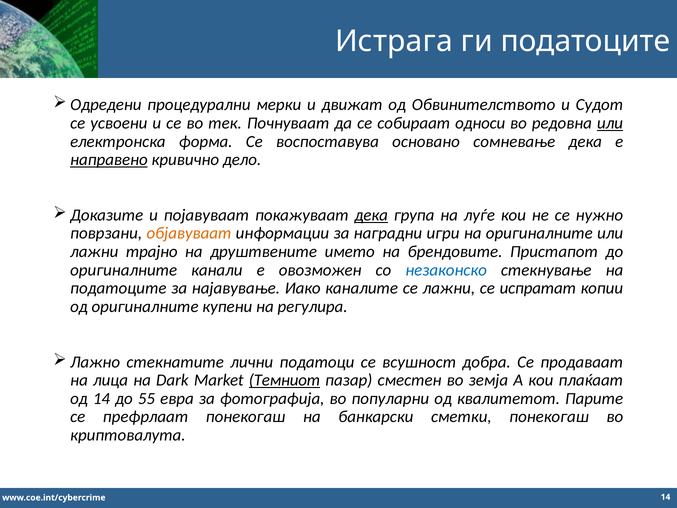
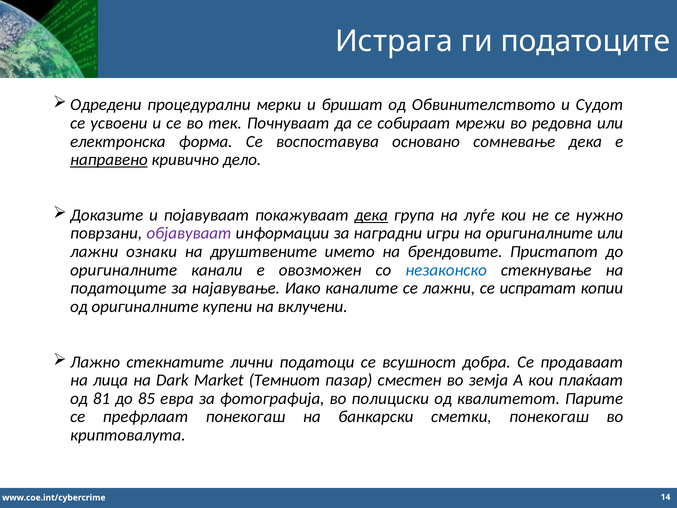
движат: движат -> бришат (352, 105)
односи: односи -> мрежи (480, 123)
или underline: present -> none (610, 123)
објавуваат colour: orange -> purple (189, 233)
трајно: трајно -> ознаки (152, 252)
регулира: регулира -> вклучени (313, 306)
Темниот underline: present -> none (285, 380)
од 14: 14 -> 81 (101, 398)
55: 55 -> 85 (146, 398)
популарни: популарни -> полициски (390, 398)
